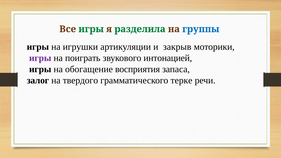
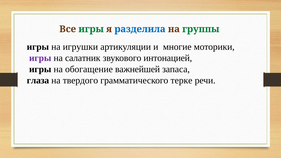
разделила colour: green -> blue (140, 29)
группы colour: blue -> green (201, 29)
закрыв: закрыв -> многие (177, 47)
поиграть: поиграть -> салатник (83, 58)
восприятия: восприятия -> важнейшей (138, 69)
залог: залог -> глаза (38, 81)
